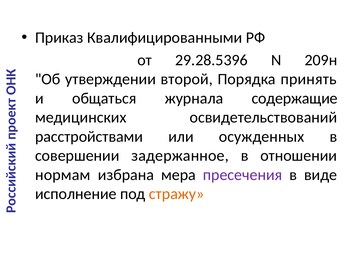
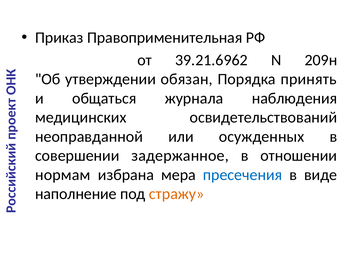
Квалифицированными: Квалифицированными -> Правоприменительная (165, 38)
29.28.5396: 29.28.5396 -> 39.21.6962 (211, 60)
второй: второй -> обязан (187, 79)
содержащие: содержащие -> наблюдения (295, 98)
расстройствами: расстройствами -> неоправданной (89, 137)
пресечения colour: purple -> blue (243, 175)
исполнение: исполнение -> наполнение (76, 194)
